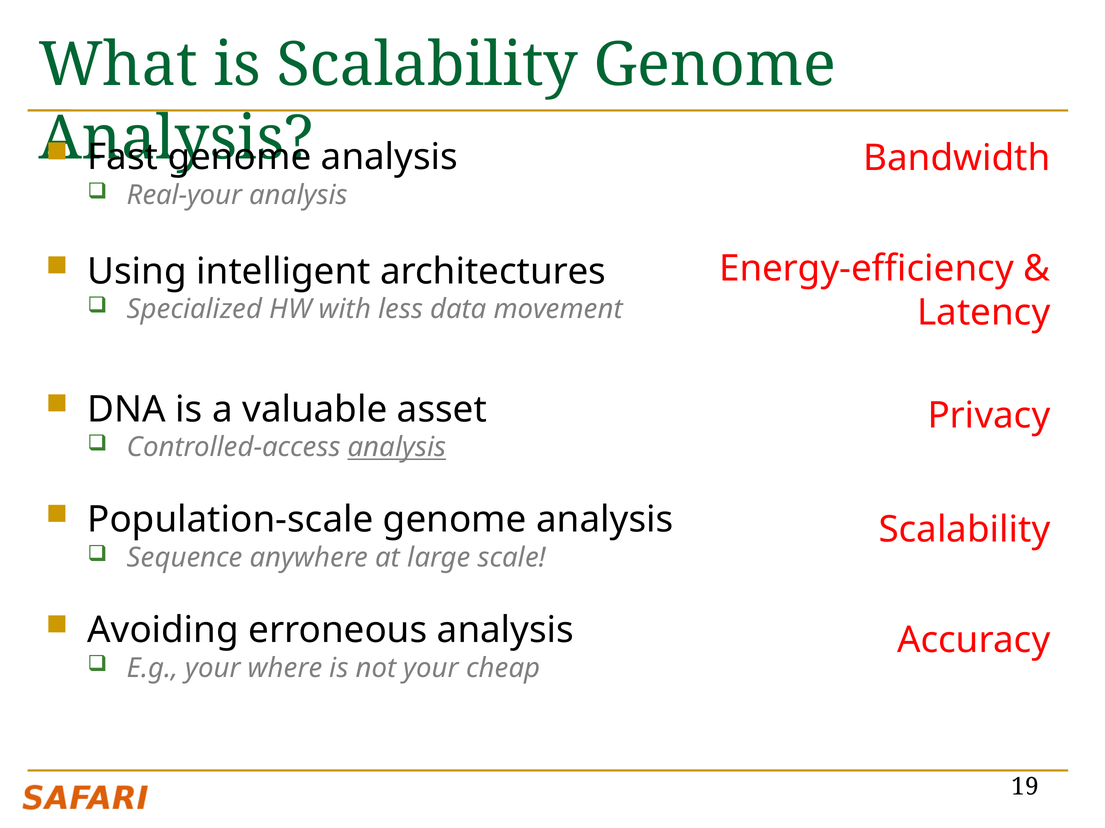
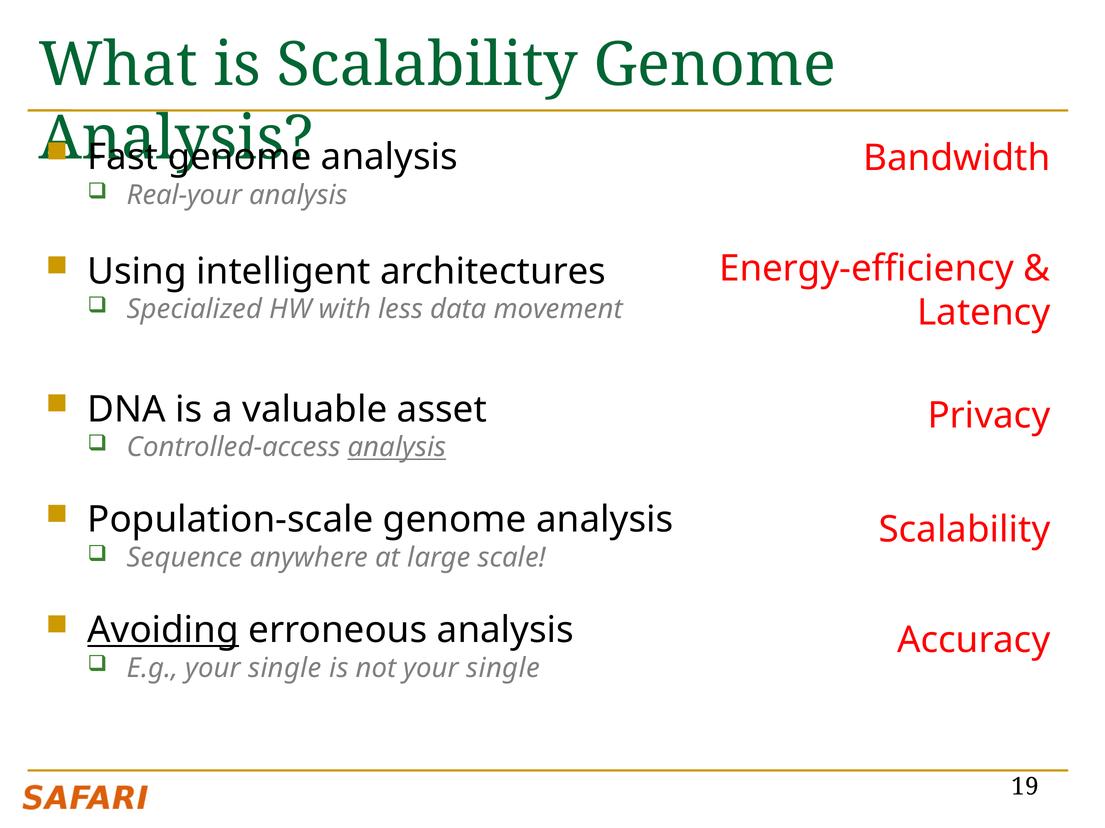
Avoiding underline: none -> present (163, 631)
E.g your where: where -> single (285, 669)
not your cheap: cheap -> single (503, 669)
